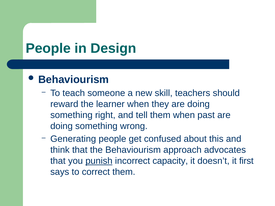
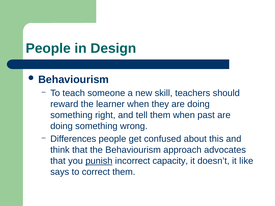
Generating: Generating -> Differences (73, 139)
first: first -> like (246, 161)
